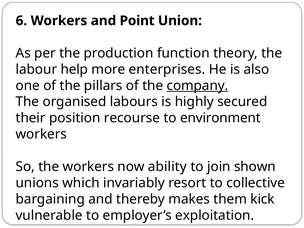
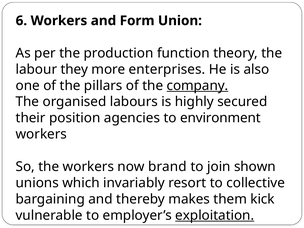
Point: Point -> Form (137, 21)
help: help -> they (74, 69)
recourse: recourse -> agencies (132, 118)
ability: ability -> brand (167, 167)
exploitation underline: none -> present (215, 215)
